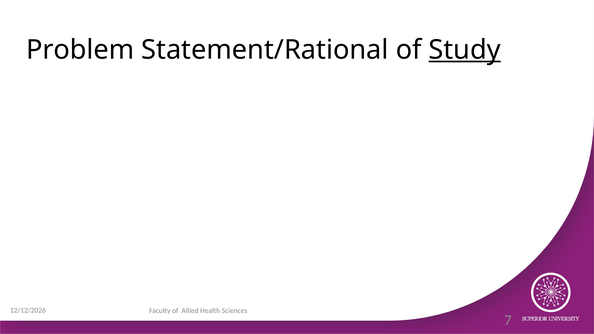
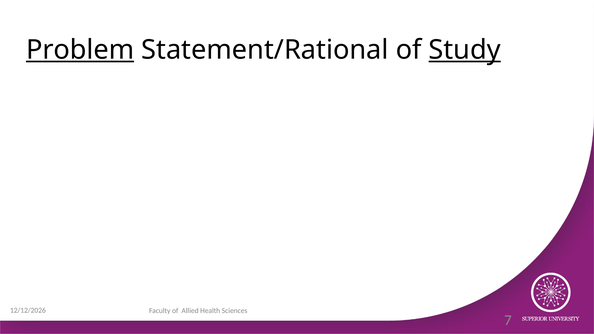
Problem underline: none -> present (80, 50)
